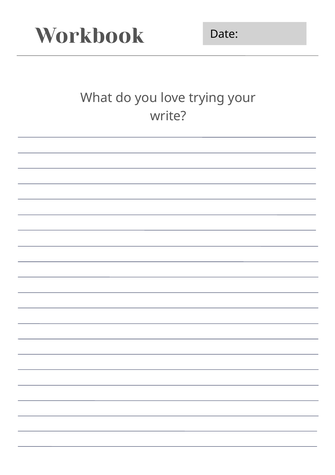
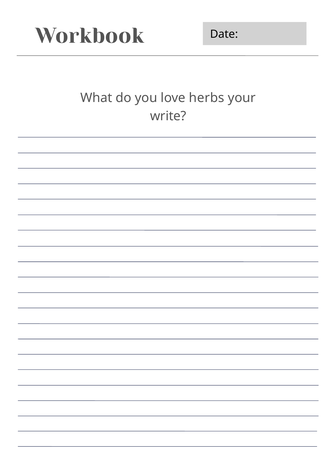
trying: trying -> herbs (207, 98)
